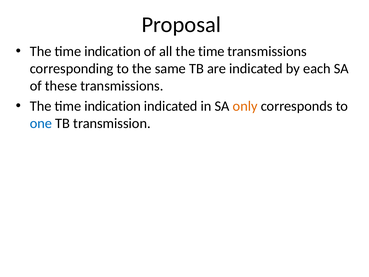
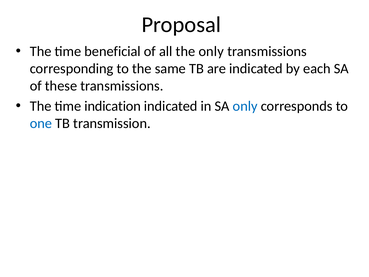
indication: indication -> beneficial (113, 51)
all the time: time -> only (211, 51)
only colour: orange -> blue (245, 106)
